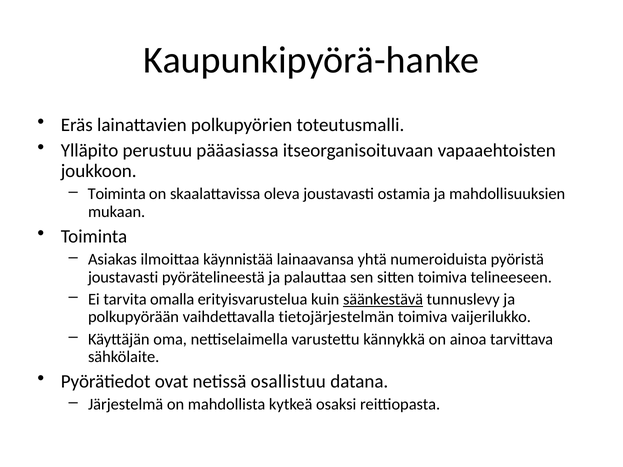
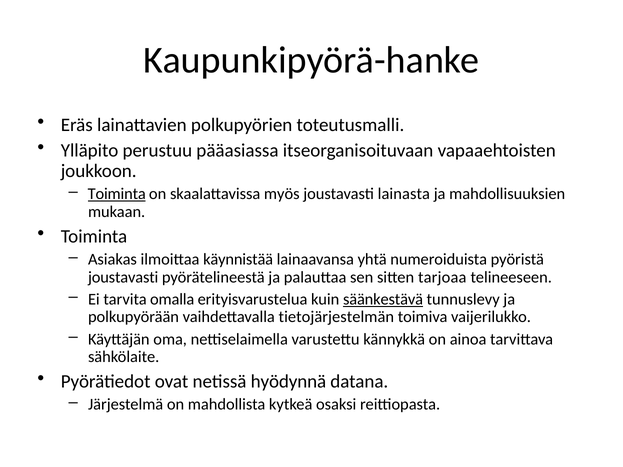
Toiminta underline: none -> present (117, 194)
oleva: oleva -> myös (282, 194)
ostamia: ostamia -> lainasta (404, 194)
sitten toimiva: toimiva -> tarjoaa (442, 277)
osallistuu: osallistuu -> hyödynnä (288, 382)
